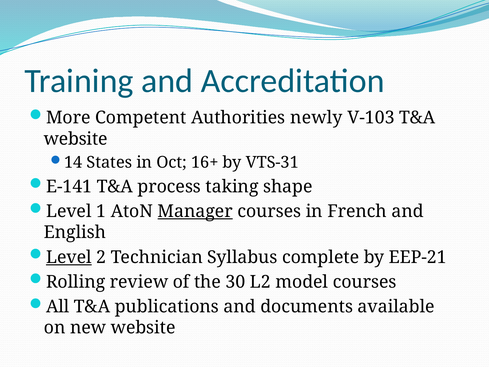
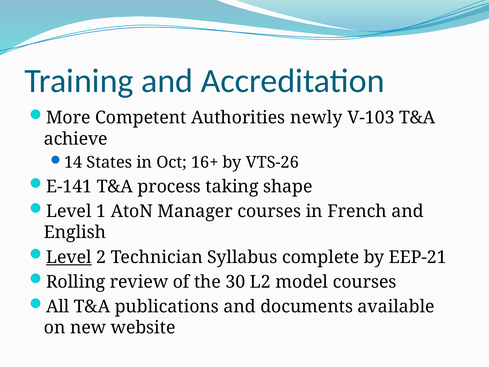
website: website -> achieve (76, 139)
VTS-31: VTS-31 -> VTS-26 (272, 162)
Manager underline: present -> none (195, 211)
